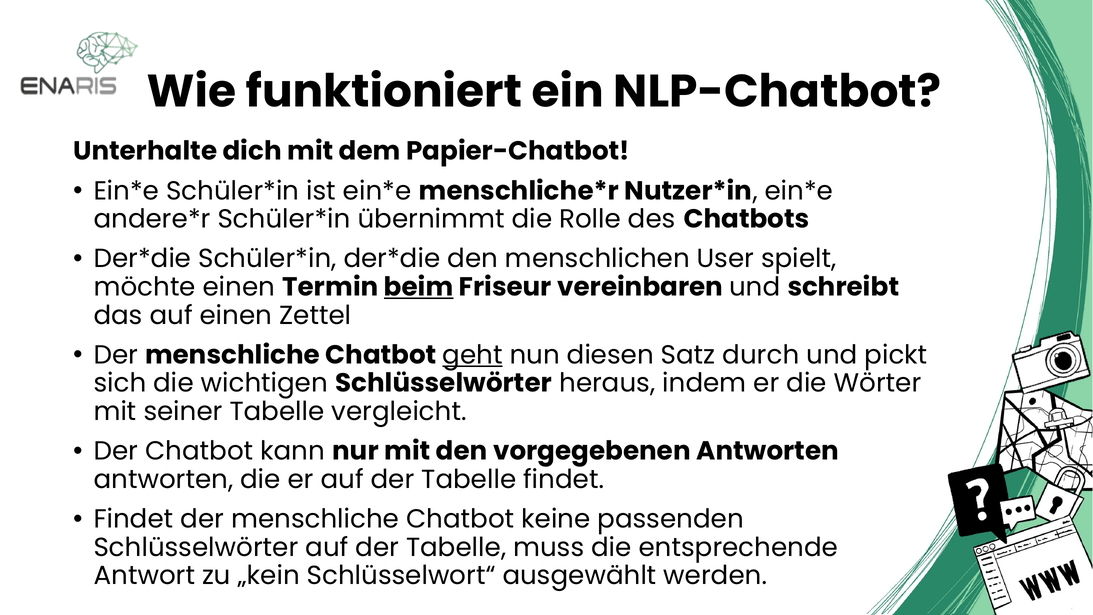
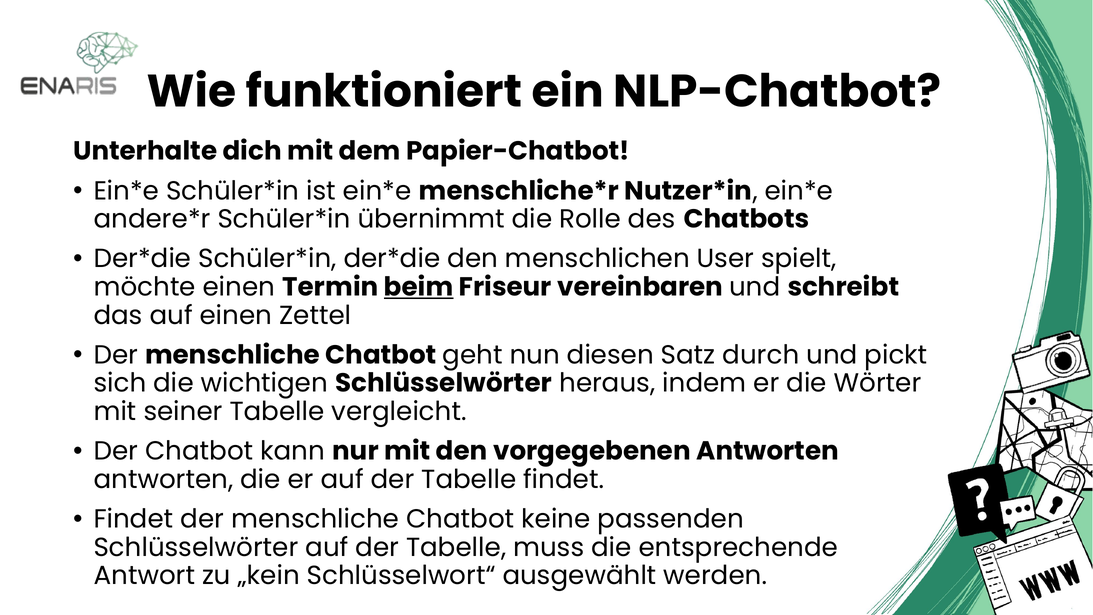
geht underline: present -> none (473, 355)
